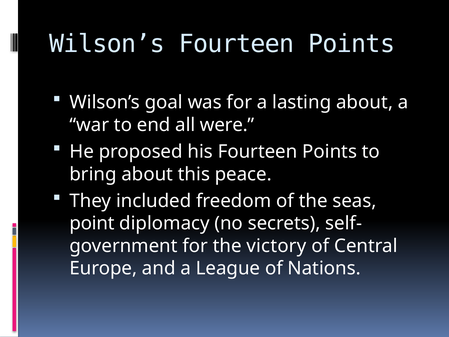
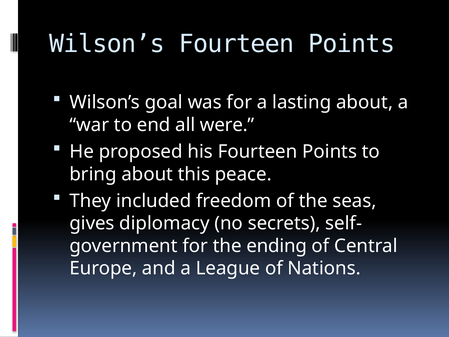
point: point -> gives (92, 223)
victory: victory -> ending (277, 246)
